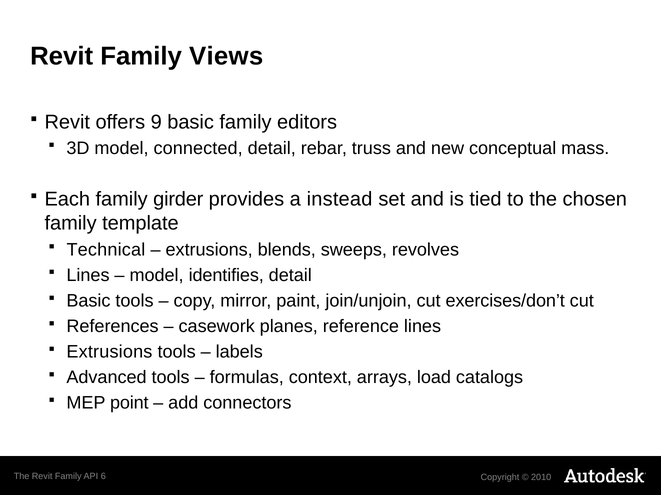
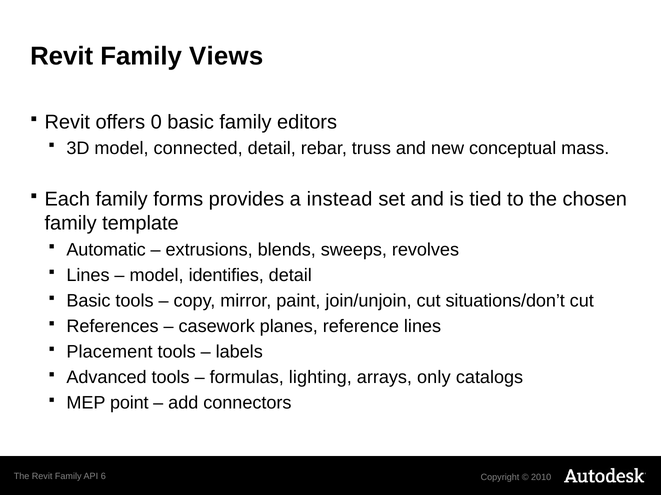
9: 9 -> 0 (156, 122)
girder: girder -> forms (178, 199)
Technical: Technical -> Automatic (106, 250)
exercises/don’t: exercises/don’t -> situations/don’t (505, 301)
Extrusions: Extrusions -> Placement (109, 352)
context: context -> lighting (320, 378)
load: load -> only (434, 378)
